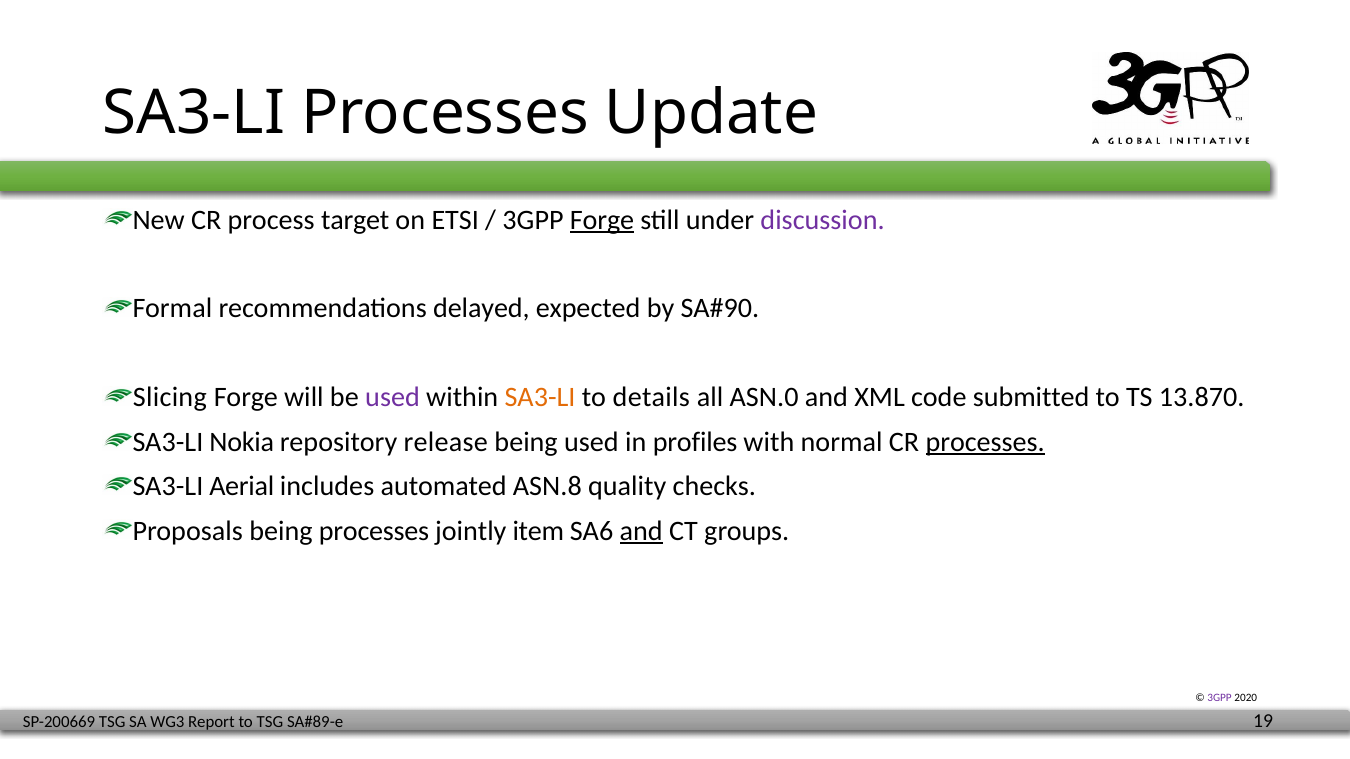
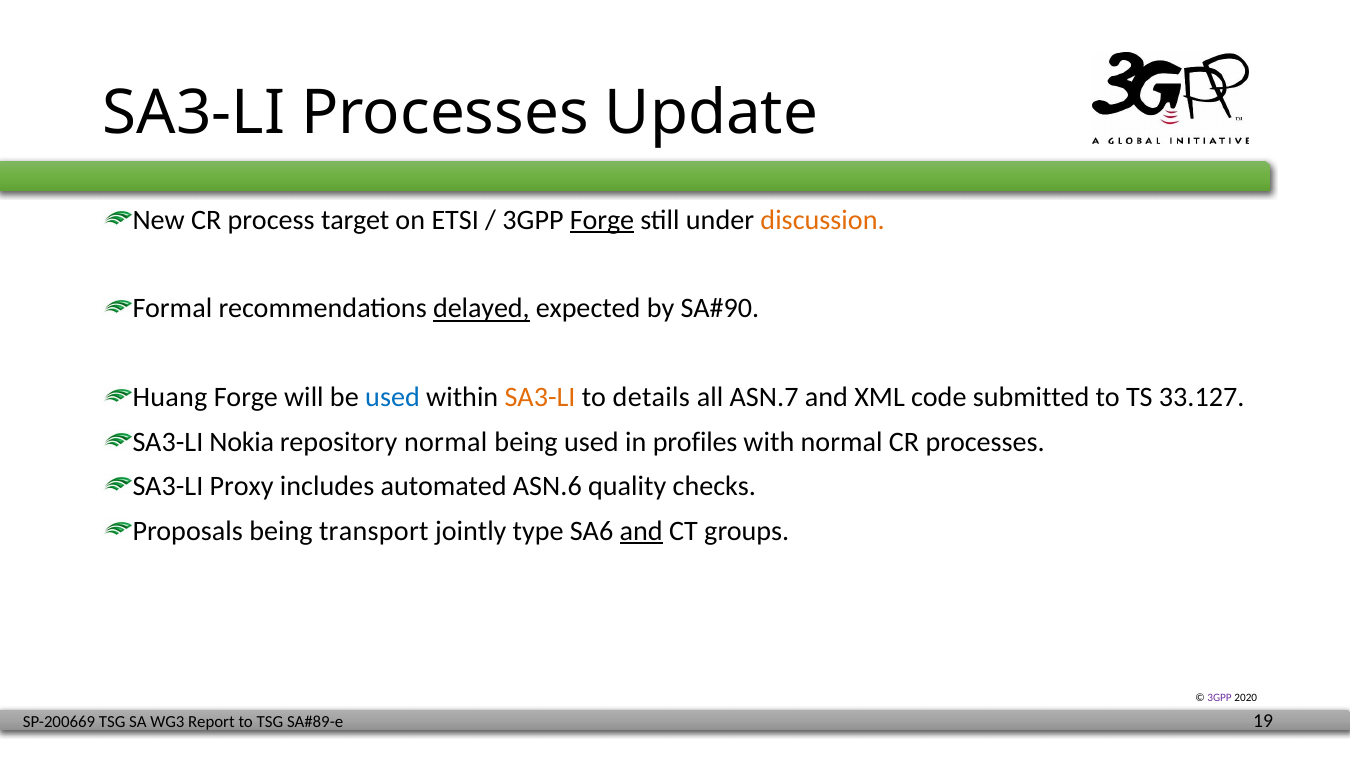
discussion colour: purple -> orange (823, 220)
delayed underline: none -> present (481, 309)
Slicing: Slicing -> Huang (170, 398)
used colour: purple -> blue (393, 398)
ASN.0: ASN.0 -> ASN.7 (764, 398)
13.870: 13.870 -> 33.127 (1202, 398)
repository release: release -> normal (446, 442)
processes underline: present -> none (985, 442)
Aerial: Aerial -> Proxy (242, 487)
ASN.8: ASN.8 -> ASN.6 (547, 487)
being processes: processes -> transport (374, 531)
item: item -> type (538, 531)
